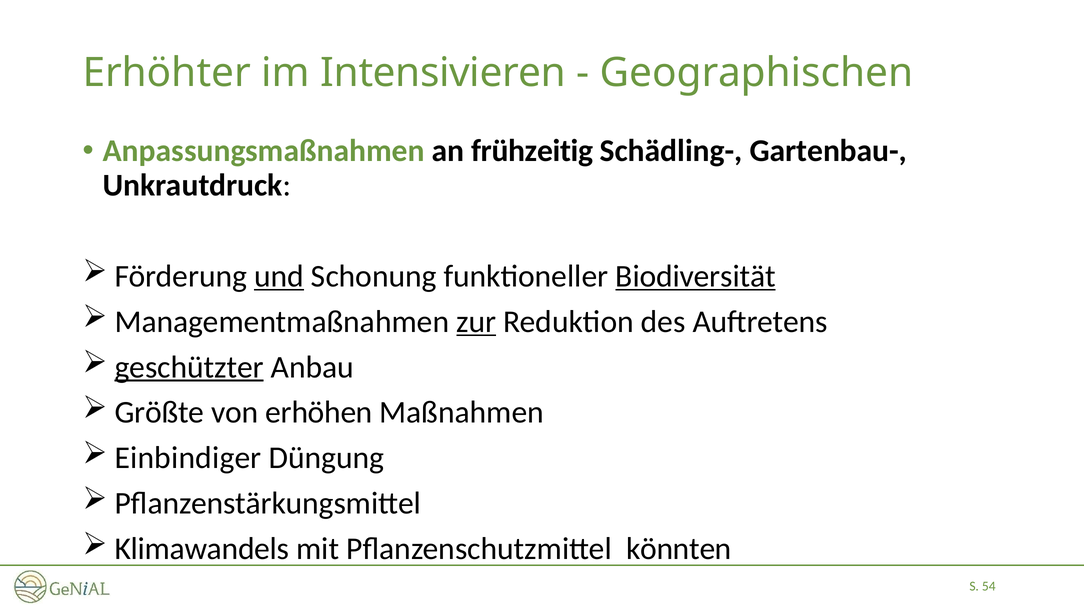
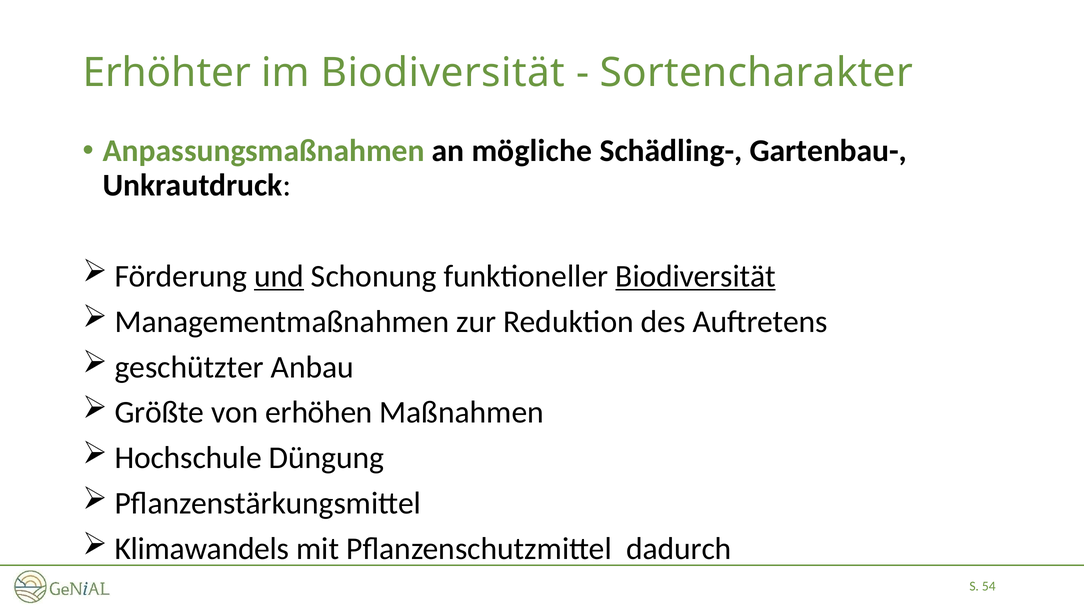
im Intensivieren: Intensivieren -> Biodiversität (443, 73)
Geographischen: Geographischen -> Sortencharakter (756, 73)
frühzeitig: frühzeitig -> mögliche (532, 151)
zur underline: present -> none (476, 321)
geschützter underline: present -> none (189, 367)
Einbindiger: Einbindiger -> Hochschule (188, 458)
könnten: könnten -> dadurch (679, 549)
